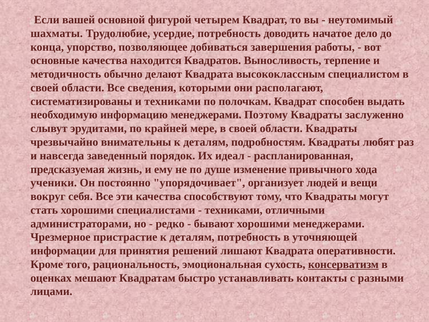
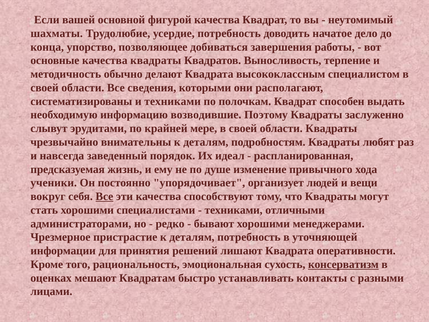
фигурой четырем: четырем -> качества (217, 20)
качества находится: находится -> квадраты (156, 61)
информацию менеджерами: менеджерами -> возводившие (206, 115)
Все underline: none -> present (104, 196)
